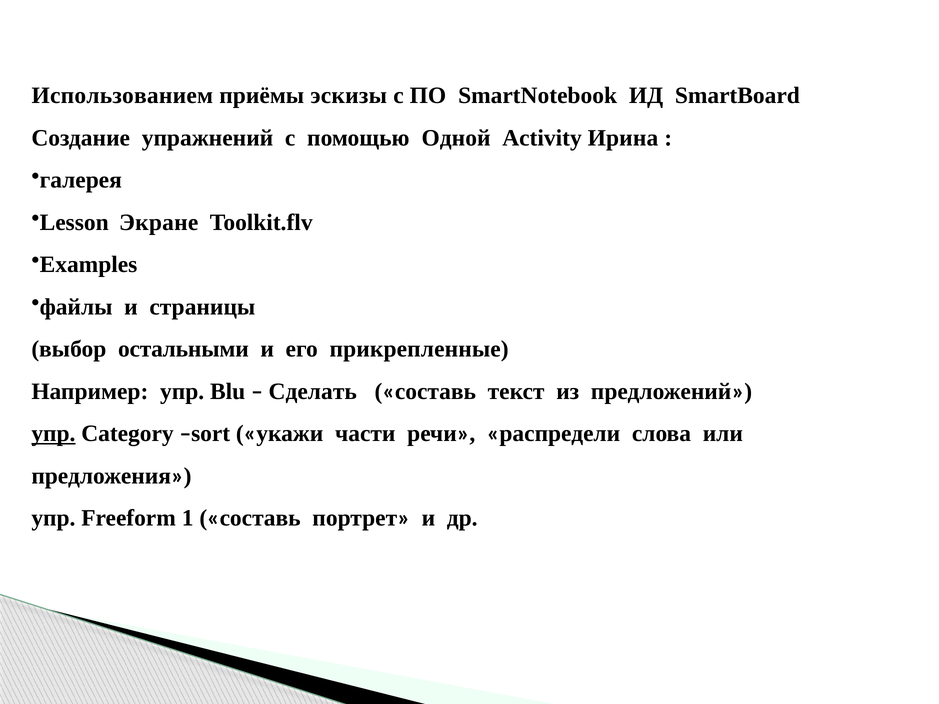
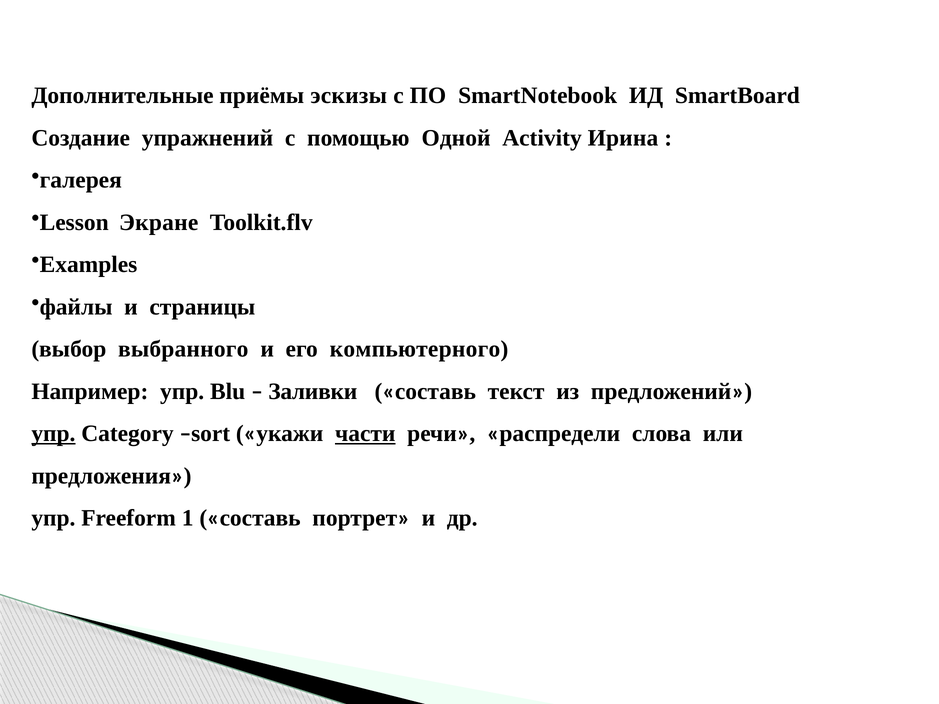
Использованием: Использованием -> Дополнительные (122, 96)
остальными: остальными -> выбранного (183, 349)
прикрепленные: прикрепленные -> компьютерного (419, 349)
Сделать: Сделать -> Заливки (313, 391)
части underline: none -> present (365, 434)
